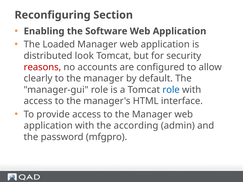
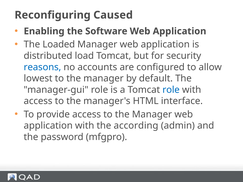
Section: Section -> Caused (113, 15)
look: look -> load (84, 56)
reasons colour: red -> blue (42, 67)
clearly: clearly -> lowest (38, 79)
